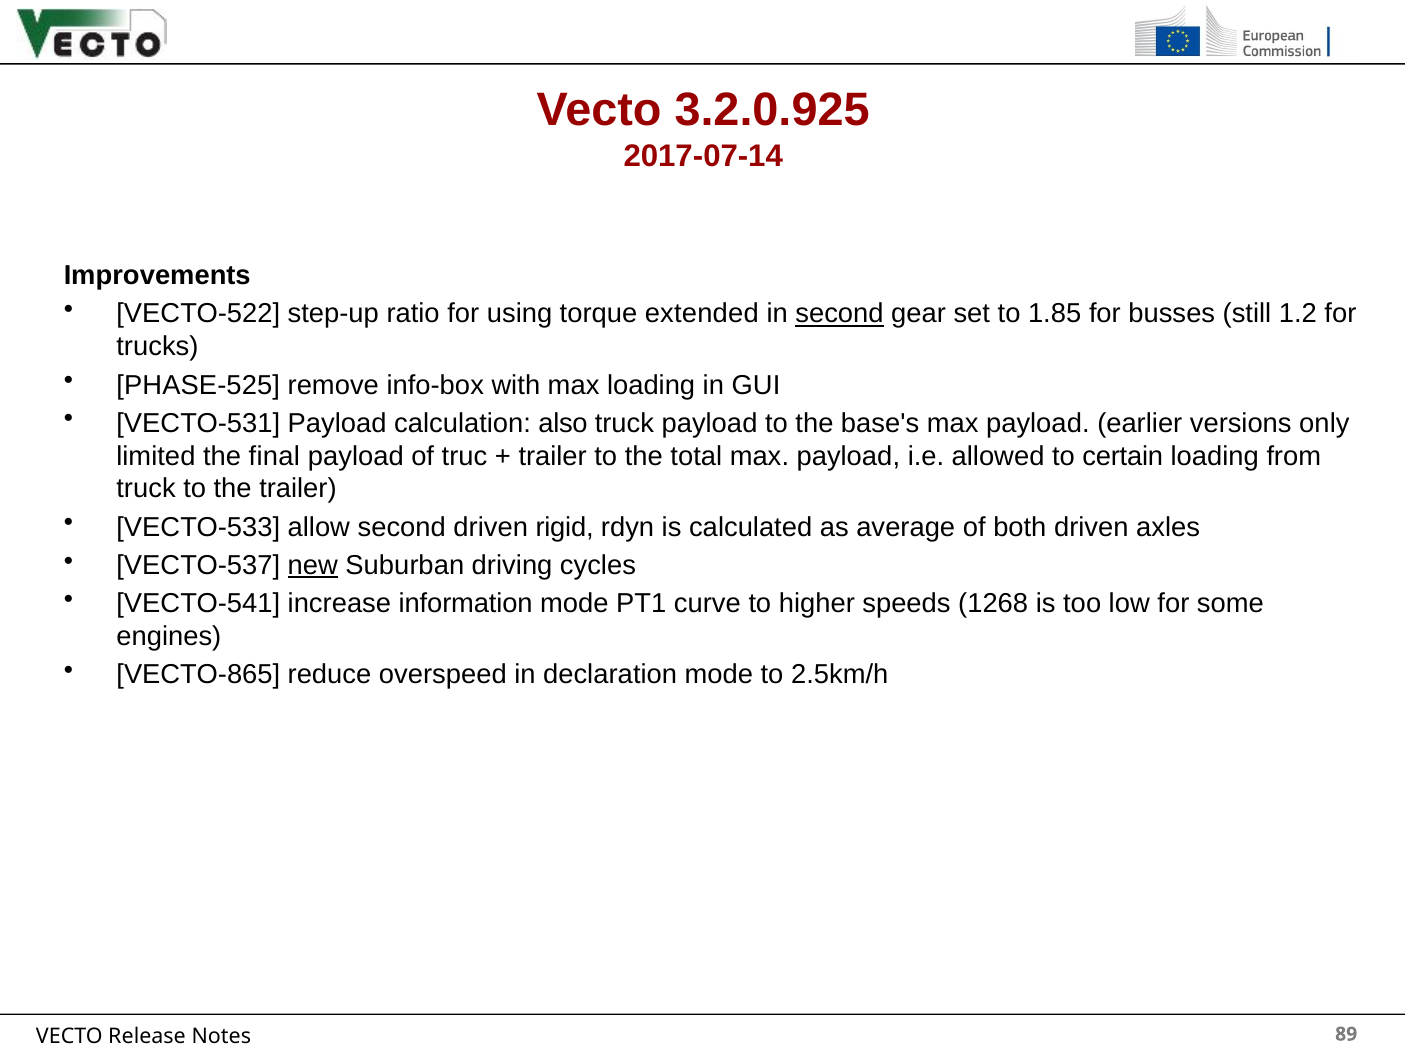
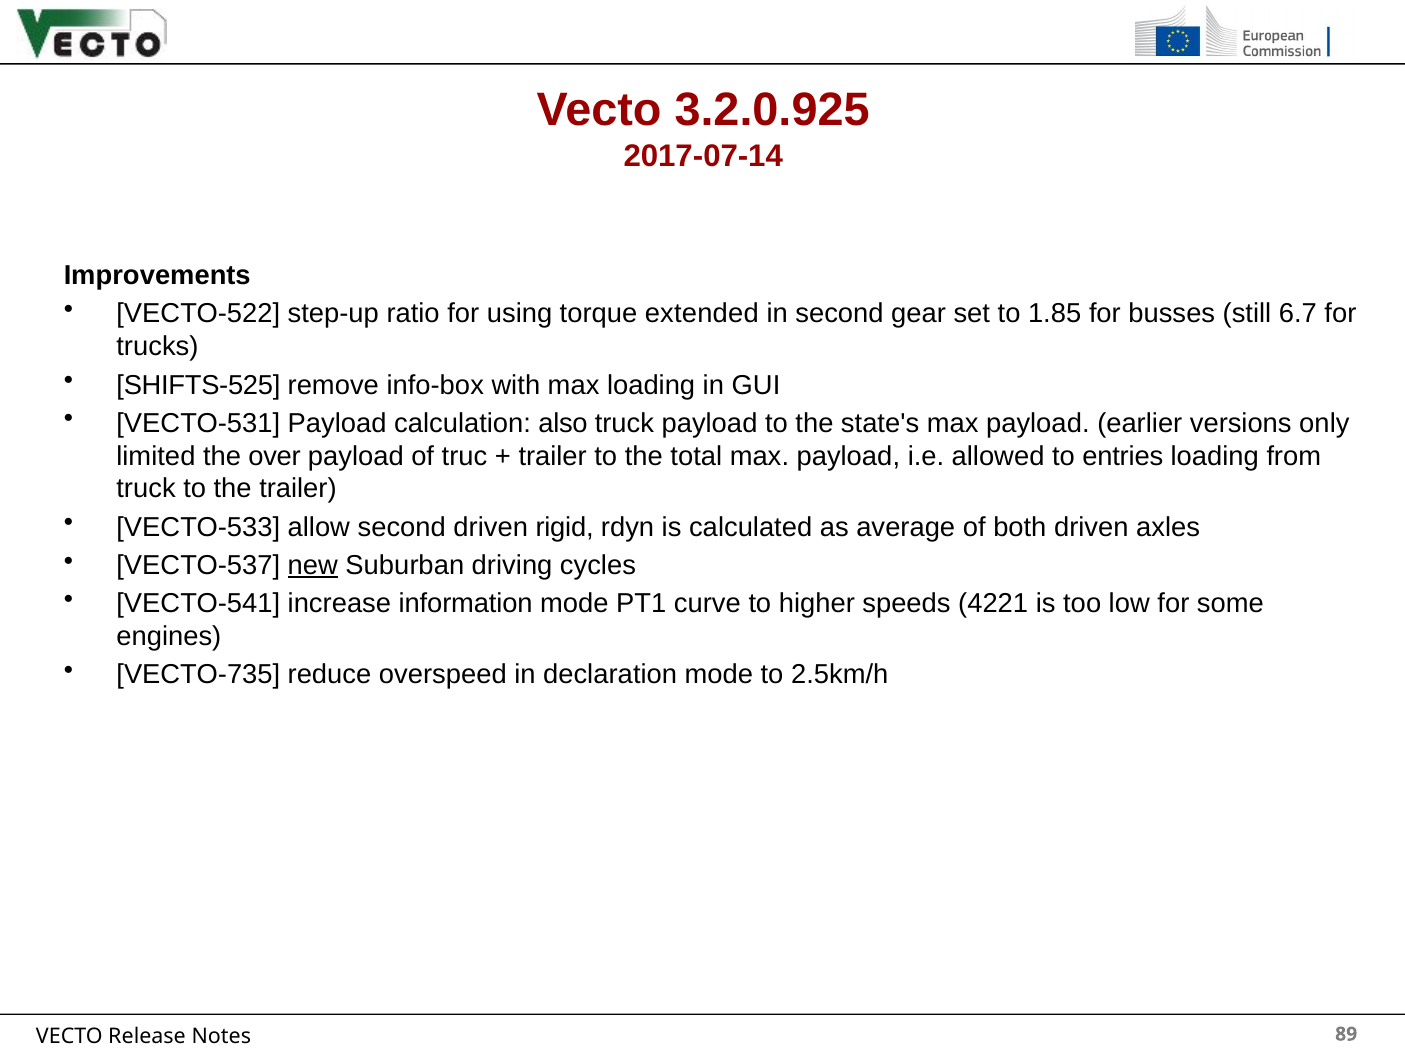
second underline: present -> none (839, 314)
1.2: 1.2 -> 6.7 (1298, 314)
PHASE-525: PHASE-525 -> SHIFTS-525 (198, 385)
base's: base's -> state's (880, 423)
final: final -> over (275, 456)
certain: certain -> entries (1123, 456)
1268: 1268 -> 4221 (993, 604)
VECTO-865: VECTO-865 -> VECTO-735 (198, 675)
